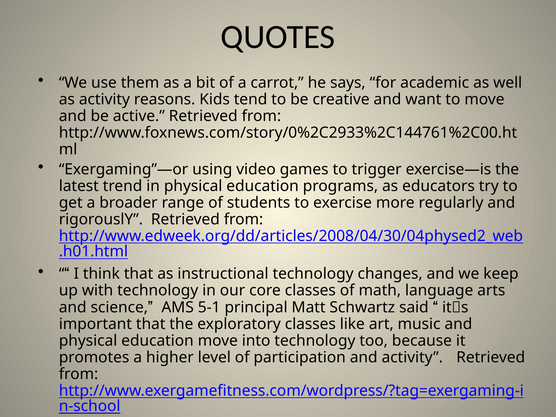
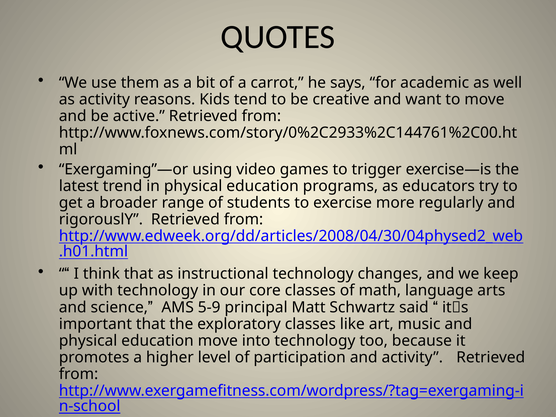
5-1: 5-1 -> 5-9 (209, 307)
